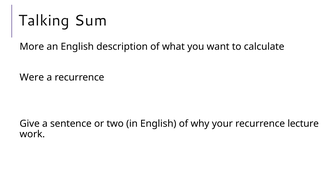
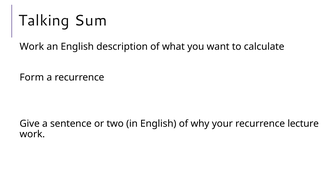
More: More -> Work (32, 47)
Were: Were -> Form (32, 78)
